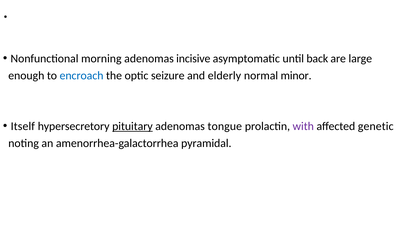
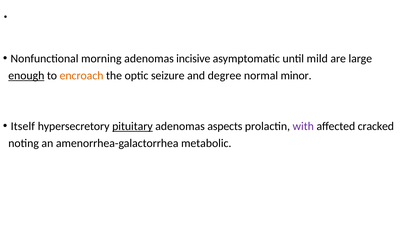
back: back -> mild (317, 58)
enough underline: none -> present (26, 75)
encroach colour: blue -> orange (82, 75)
elderly: elderly -> degree (224, 75)
tongue: tongue -> aspects (225, 126)
genetic: genetic -> cracked (376, 126)
pyramidal: pyramidal -> metabolic (206, 143)
